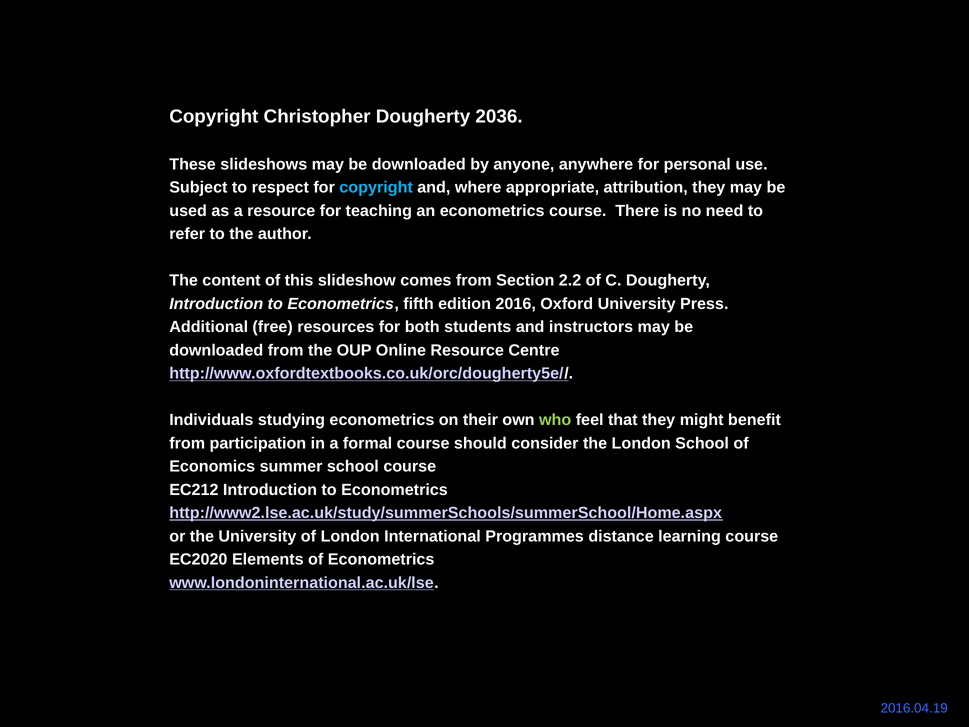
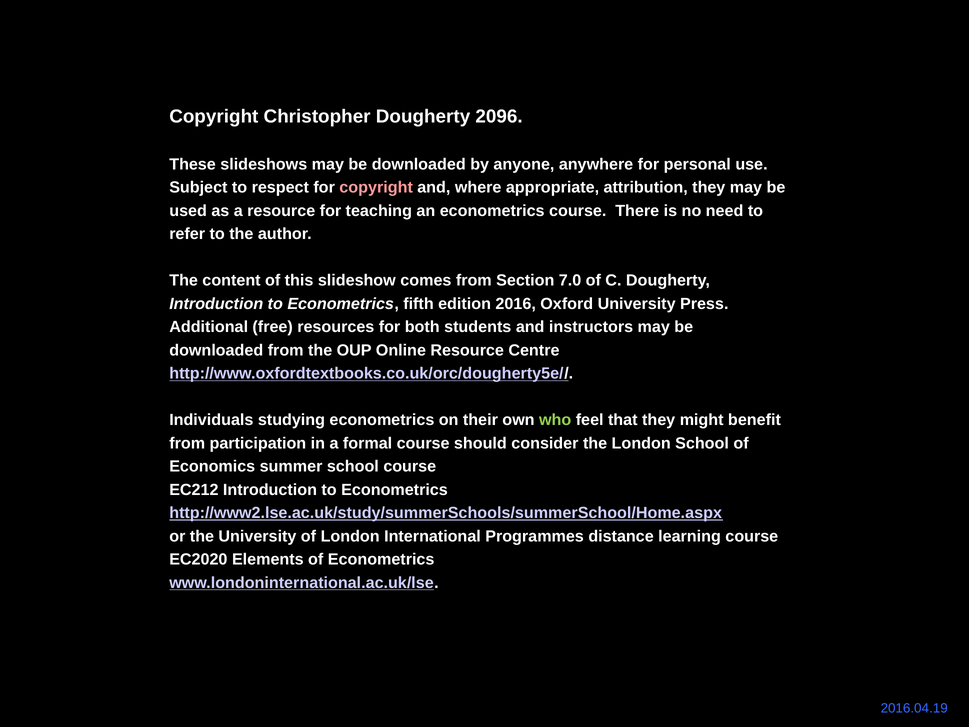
2036: 2036 -> 2096 (499, 116)
copyright colour: light blue -> pink (376, 188)
2.2: 2.2 -> 7.0 (570, 281)
